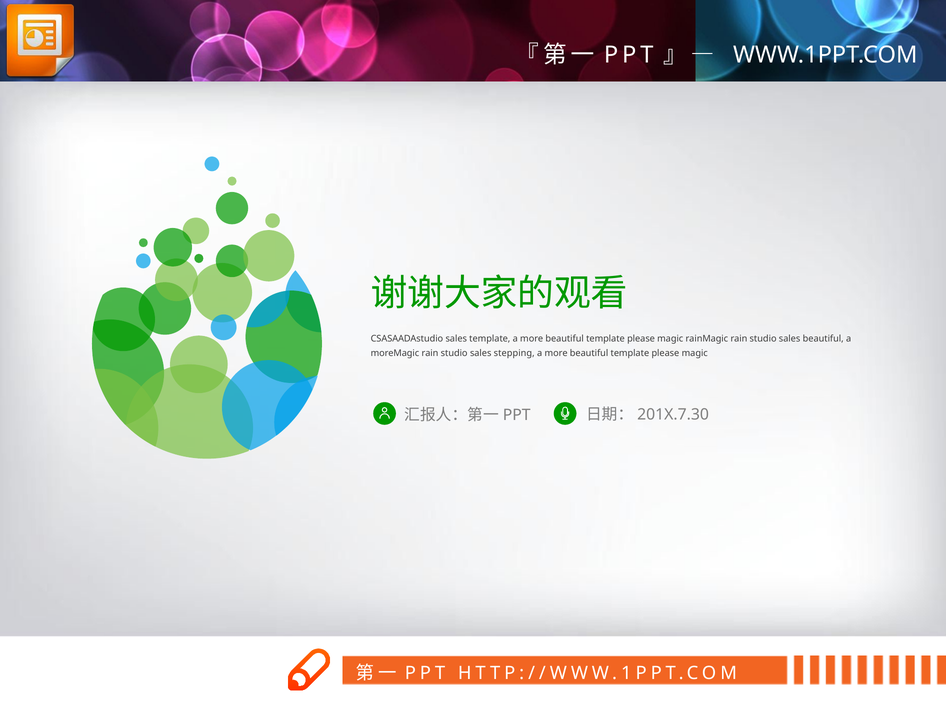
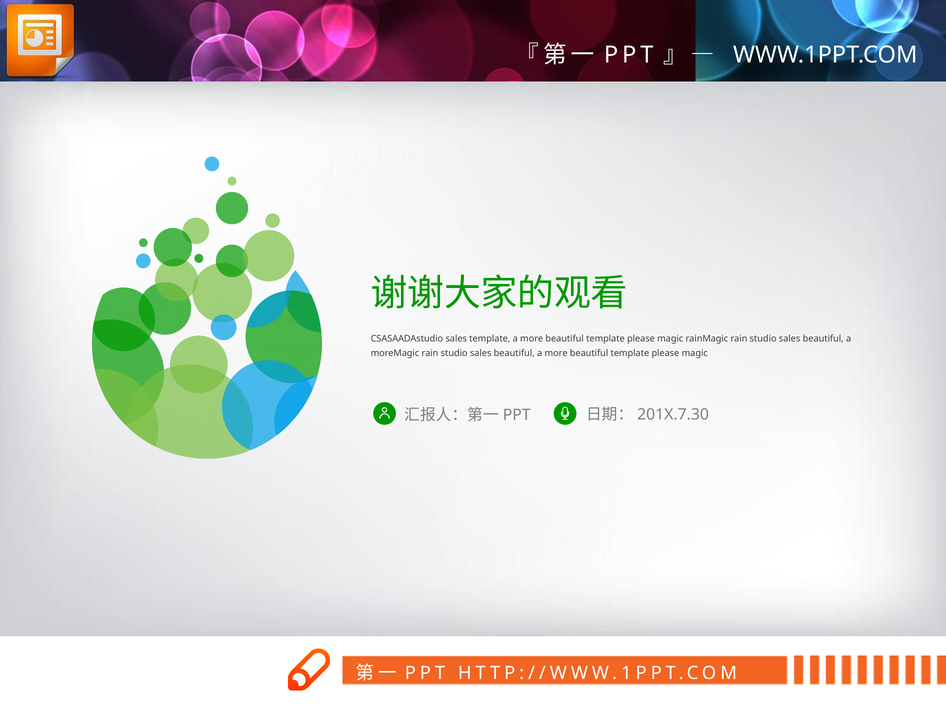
stepping: stepping -> beautiful (514, 354)
